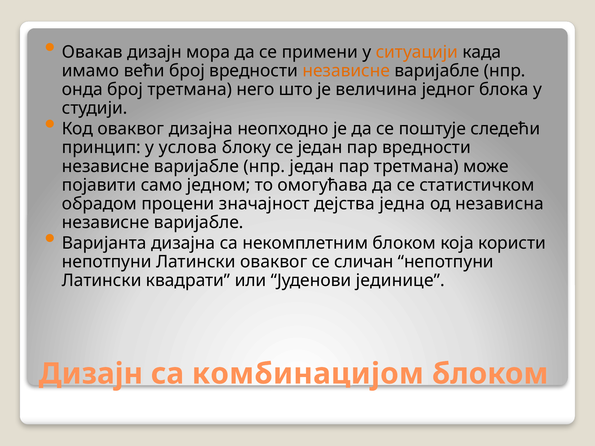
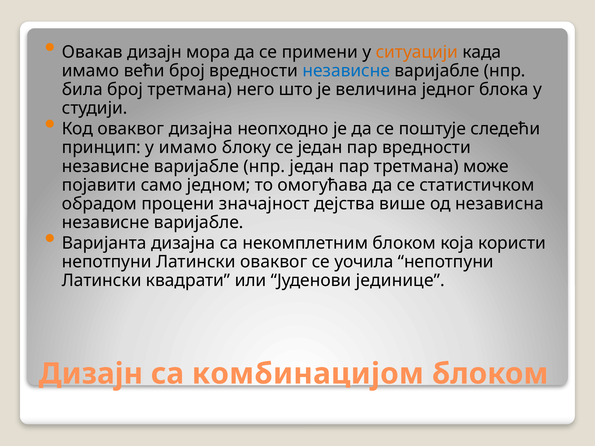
независне colour: orange -> blue (346, 71)
онда: онда -> била (82, 90)
у услова: услова -> имамо (188, 148)
једна: једна -> више (402, 204)
сличан: сличан -> уочила (364, 262)
